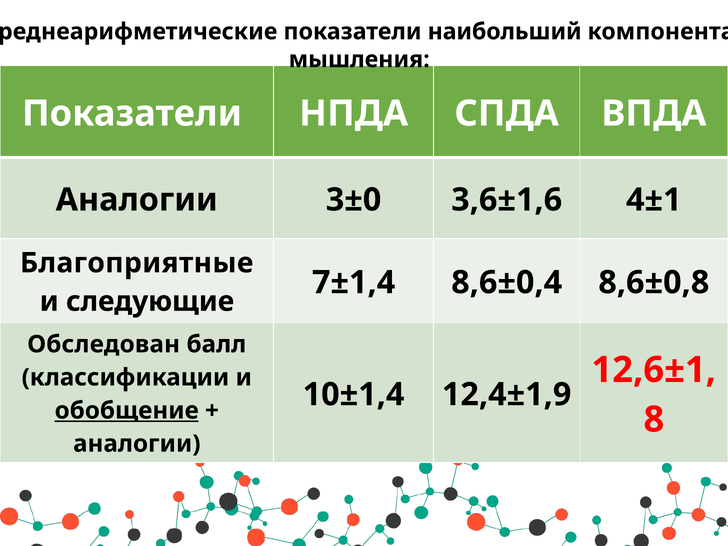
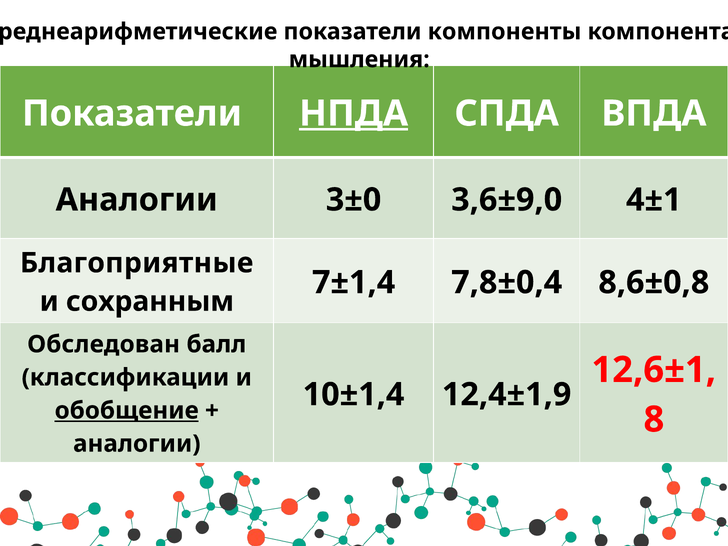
наибольший: наибольший -> компоненты (505, 32)
НПДА underline: none -> present (354, 114)
3,6±1,6: 3,6±1,6 -> 3,6±9,0 (507, 200)
8,6±0,4: 8,6±0,4 -> 7,8±0,4 (507, 282)
следующие: следующие -> сохранным (150, 301)
